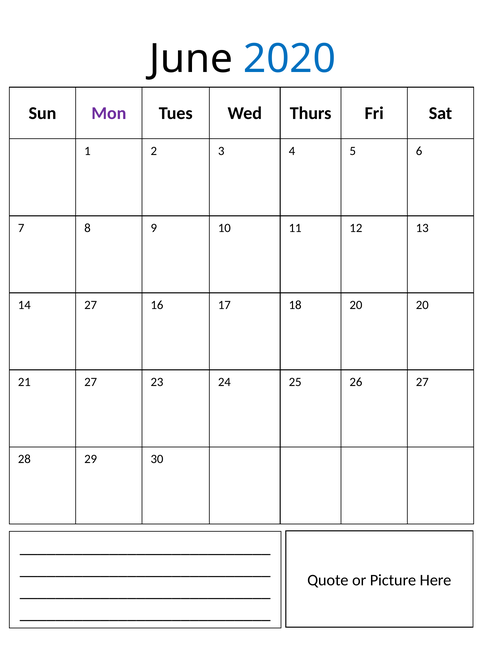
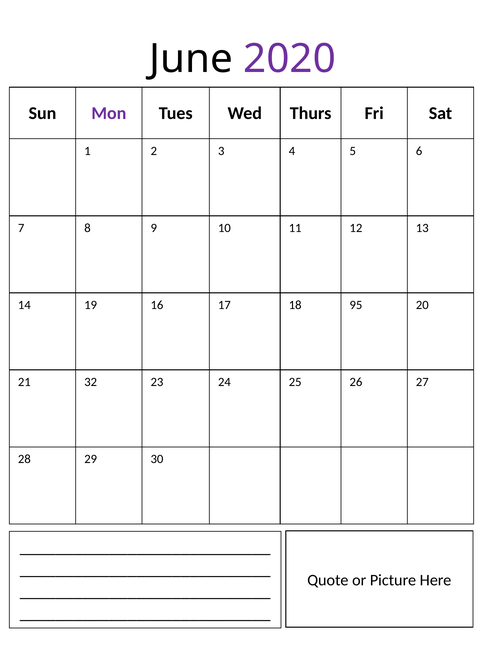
2020 colour: blue -> purple (290, 59)
14 27: 27 -> 19 (91, 305)
18 20: 20 -> 95 (356, 305)
21 27: 27 -> 32 (91, 382)
